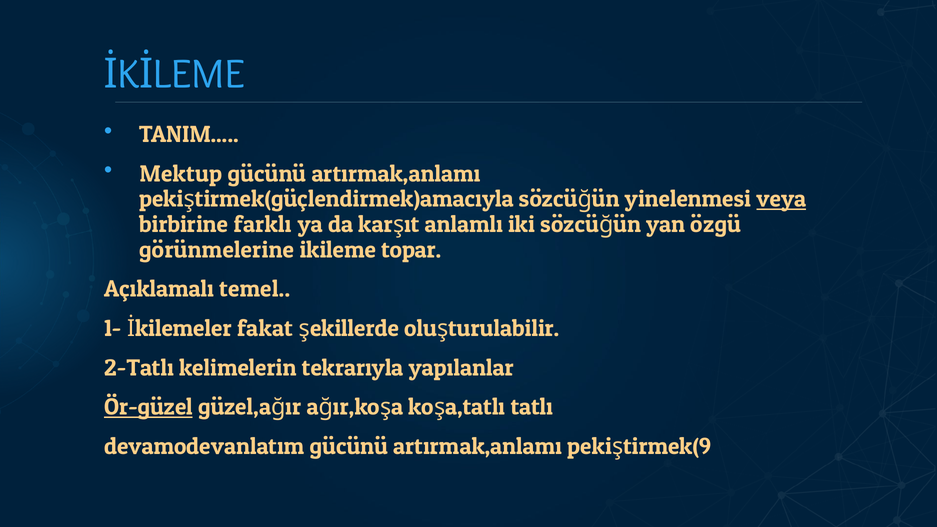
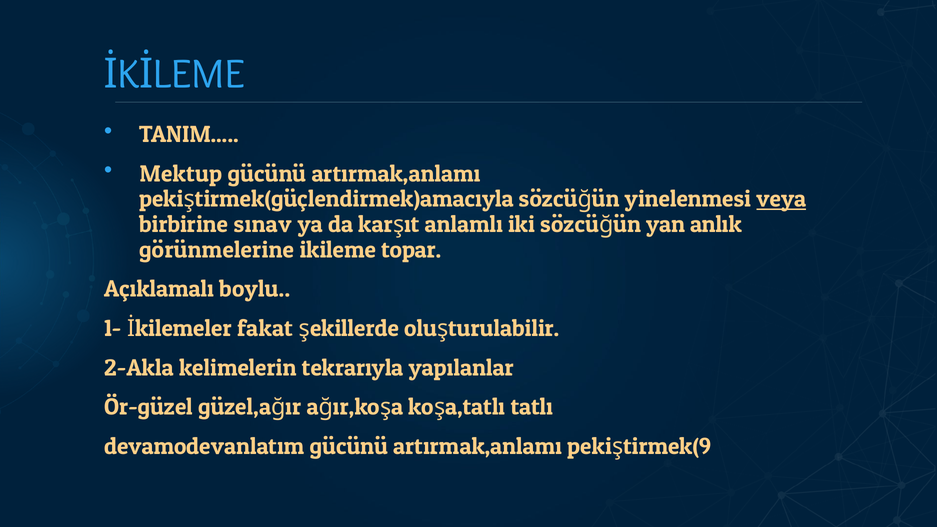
farklı: farklı -> sınav (263, 225)
özgü: özgü -> anlık (716, 225)
temel: temel -> boylu (255, 289)
2-Tatlı: 2-Tatlı -> 2-Akla (139, 368)
Ör-güzel underline: present -> none (148, 407)
